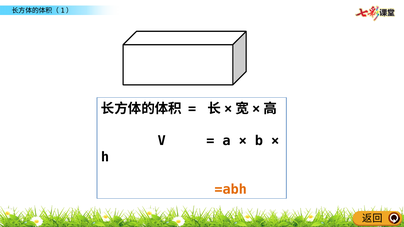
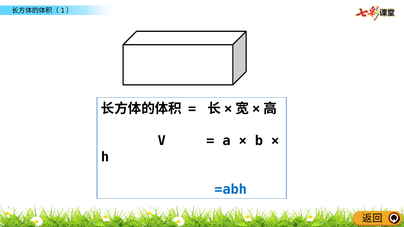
=abh colour: orange -> blue (231, 190)
